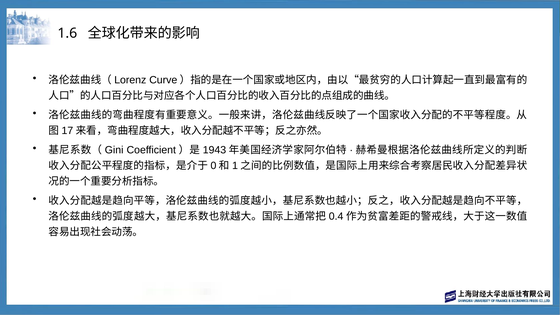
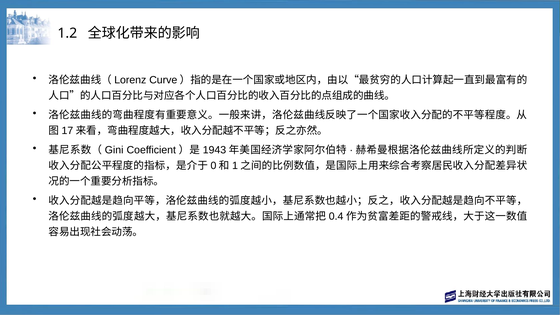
1.6: 1.6 -> 1.2 (67, 33)
